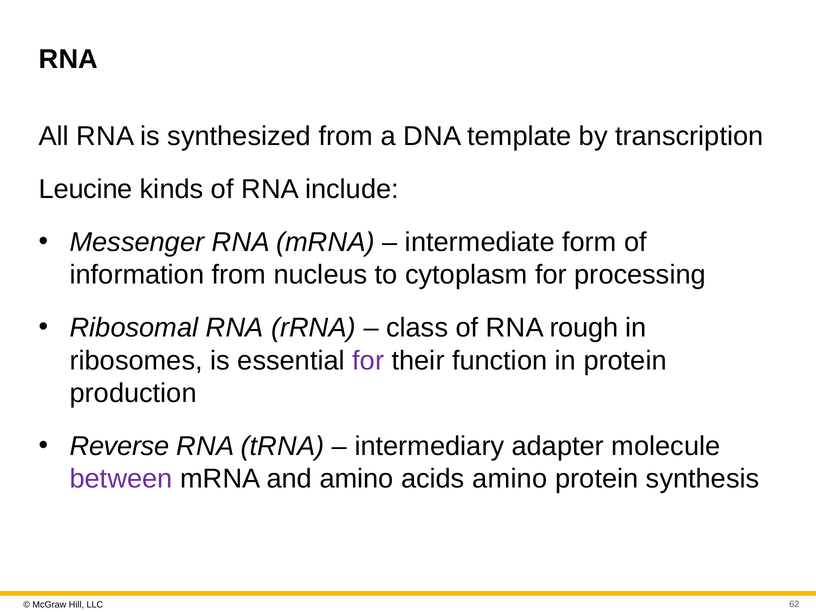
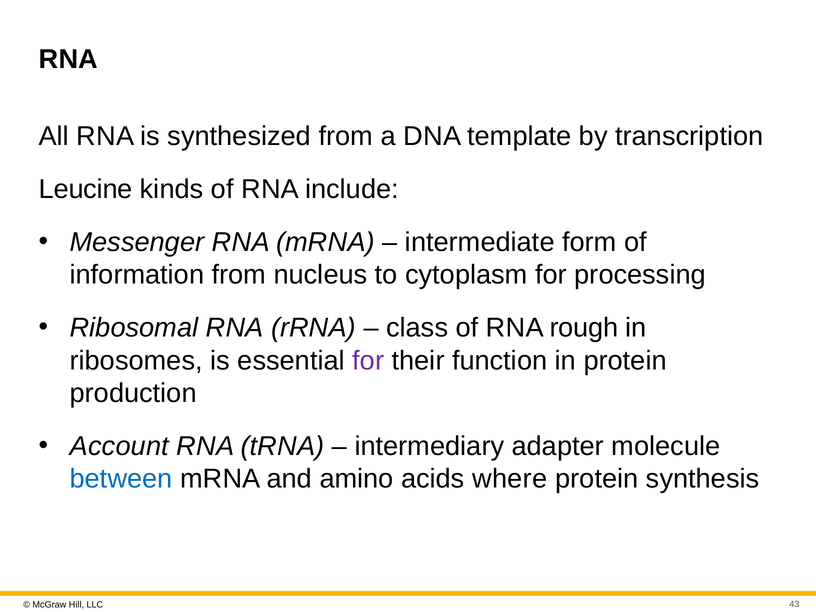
Reverse: Reverse -> Account (119, 446)
between colour: purple -> blue (121, 479)
acids amino: amino -> where (510, 479)
62: 62 -> 43 (794, 604)
